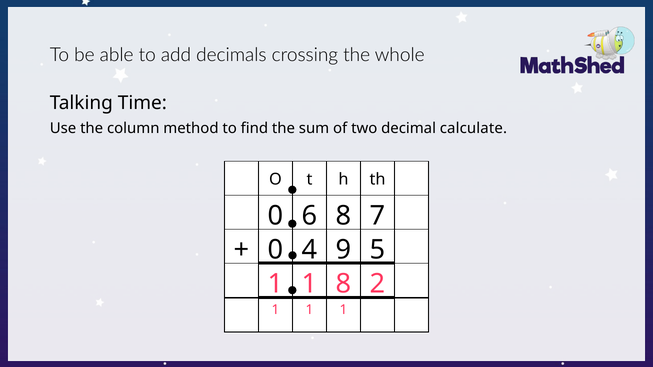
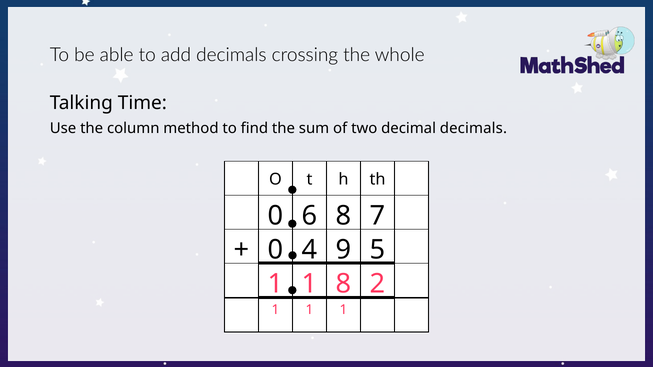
decimal calculate: calculate -> decimals (473, 128)
